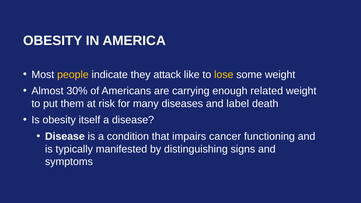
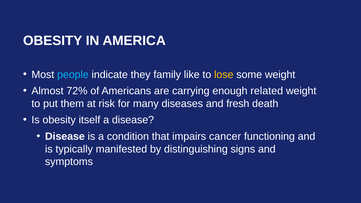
people colour: yellow -> light blue (73, 75)
attack: attack -> family (167, 75)
30%: 30% -> 72% (77, 91)
label: label -> fresh (238, 104)
